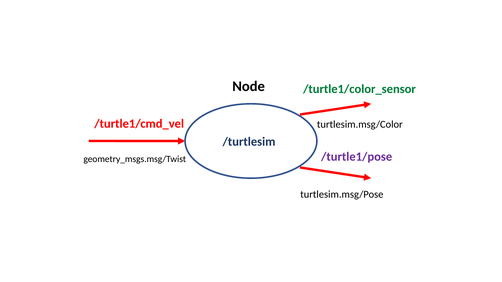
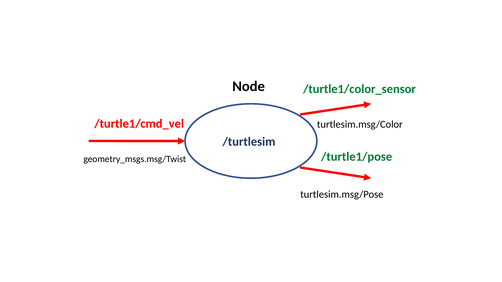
/turtle1/pose colour: purple -> green (357, 157)
